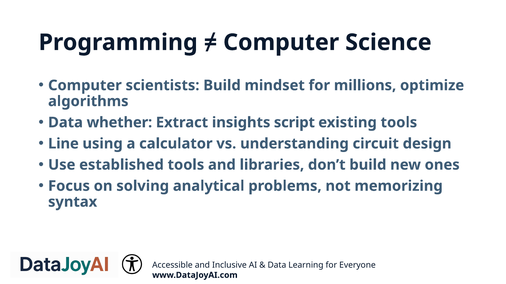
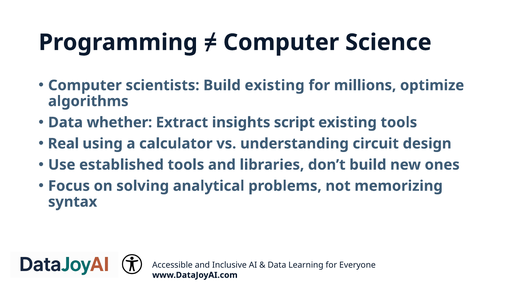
Build mindset: mindset -> existing (275, 86)
Line: Line -> Real (63, 144)
